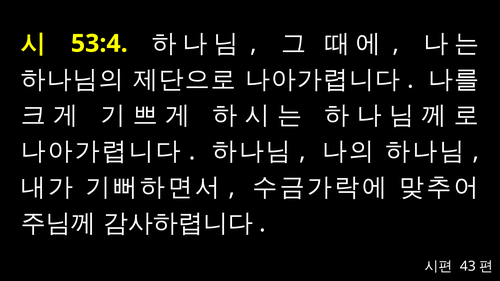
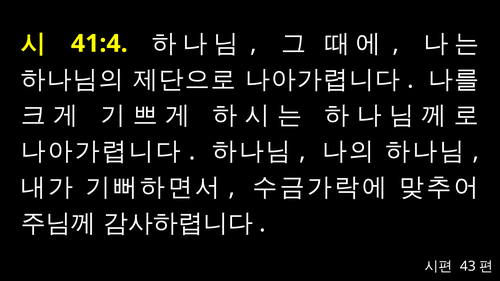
53:4: 53:4 -> 41:4 (99, 44)
